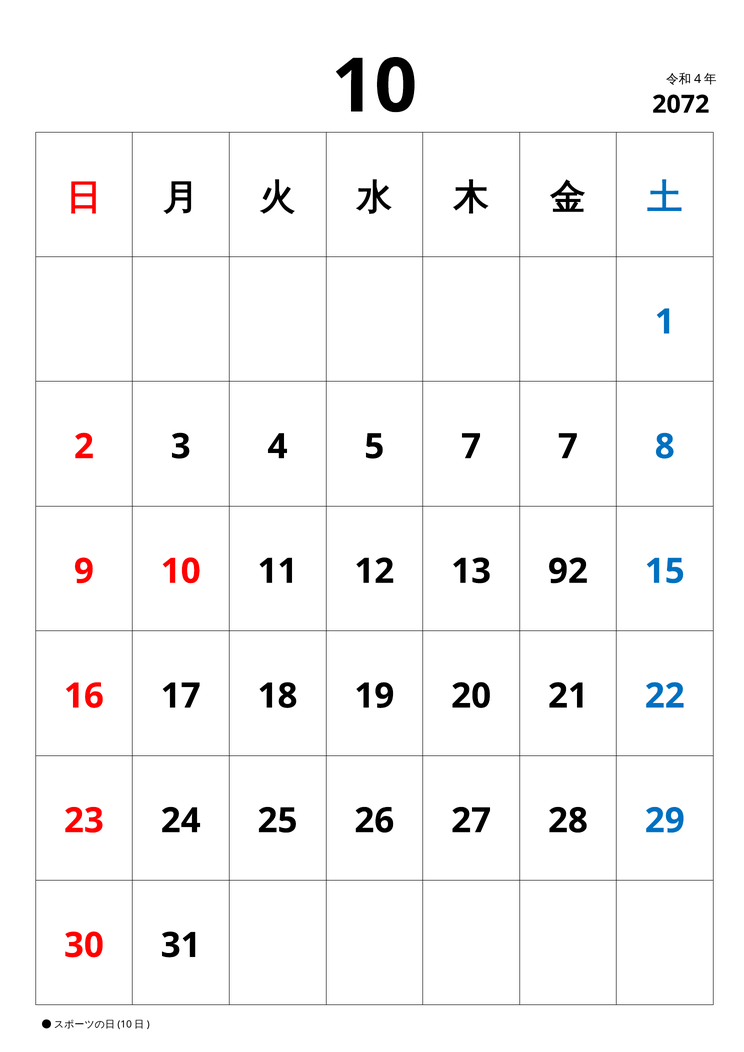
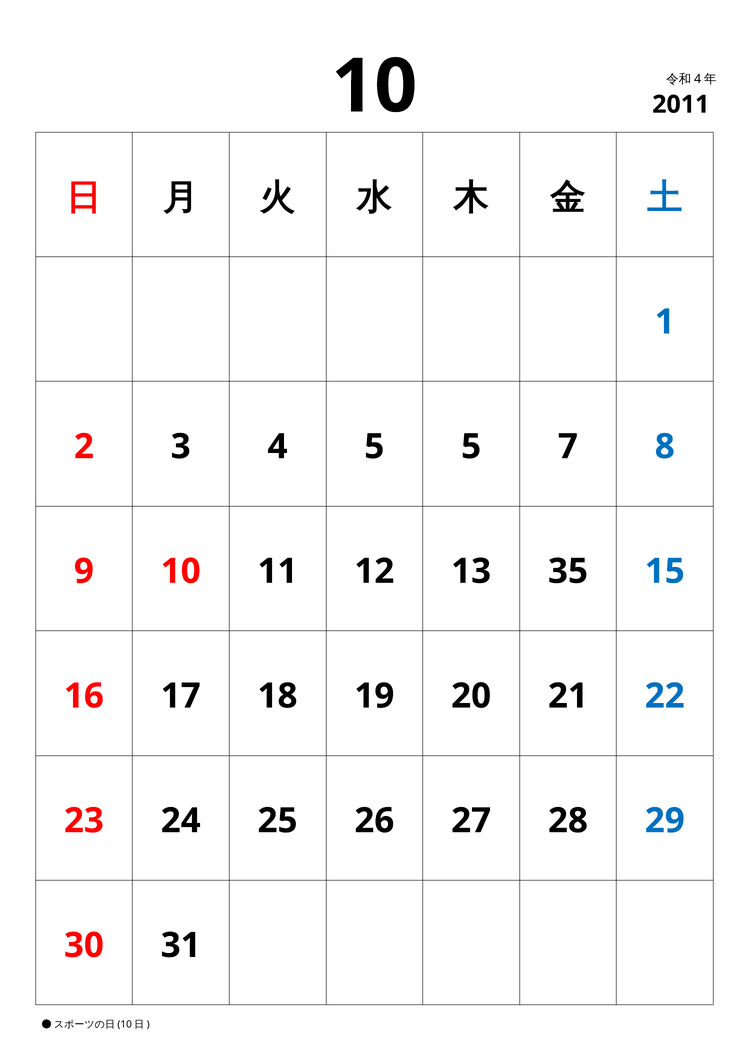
2072: 2072 -> 2011 (681, 104)
5 7: 7 -> 5 (471, 447)
92: 92 -> 35 (568, 571)
